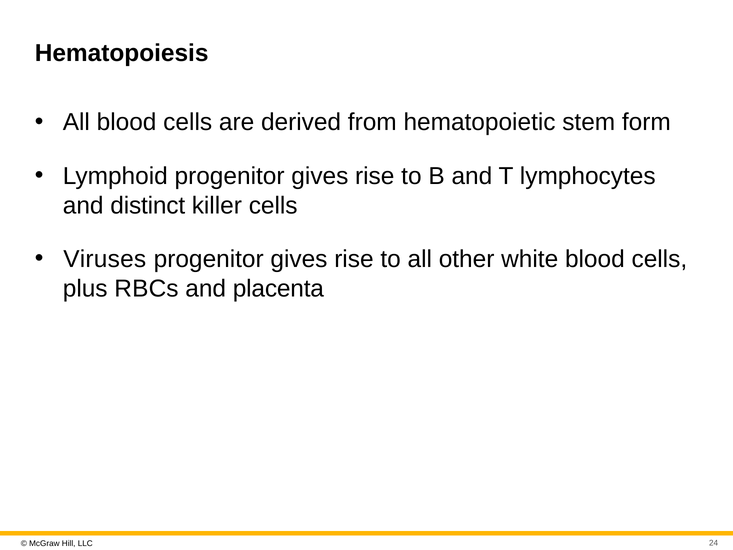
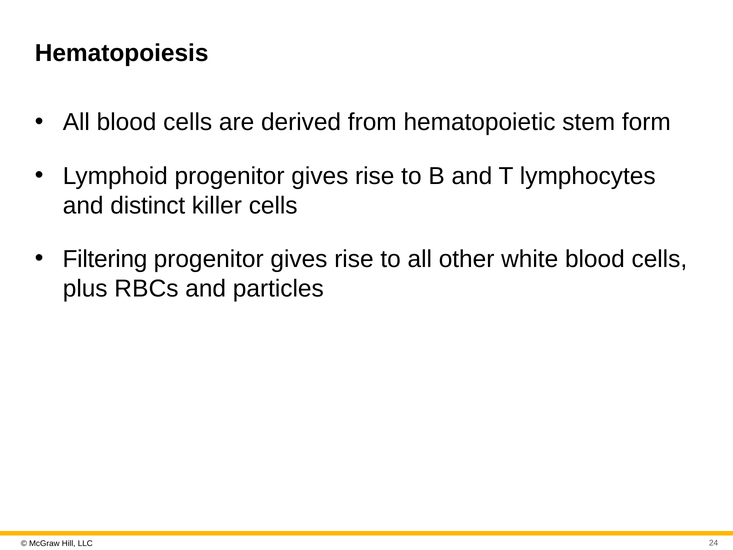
Viruses: Viruses -> Filtering (105, 259)
placenta: placenta -> particles (278, 288)
